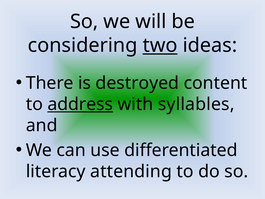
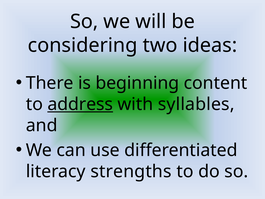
two underline: present -> none (160, 45)
destroyed: destroyed -> beginning (137, 83)
attending: attending -> strengths (131, 171)
